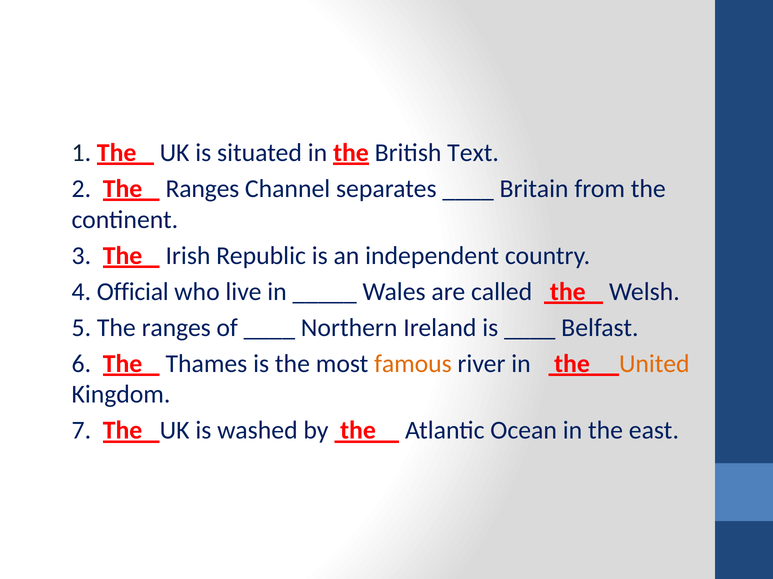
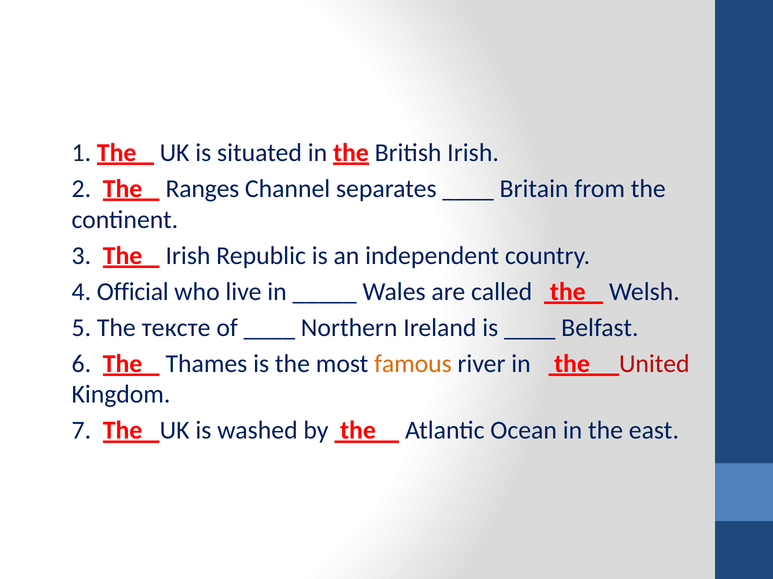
British Text: Text -> Irish (473, 153)
5 The ranges: ranges -> тексте (176, 328)
United colour: orange -> red (654, 364)
